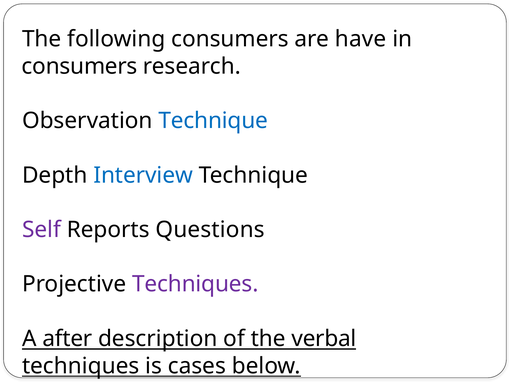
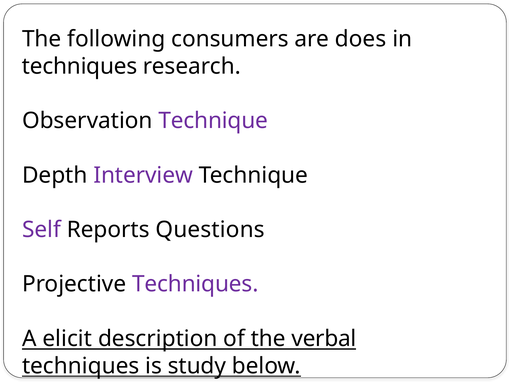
have: have -> does (361, 39)
consumers: consumers -> techniques (80, 66)
Technique colour: blue -> purple (213, 121)
Interview colour: blue -> purple (143, 175)
after: after -> elicit (67, 338)
cases: cases -> study (197, 365)
